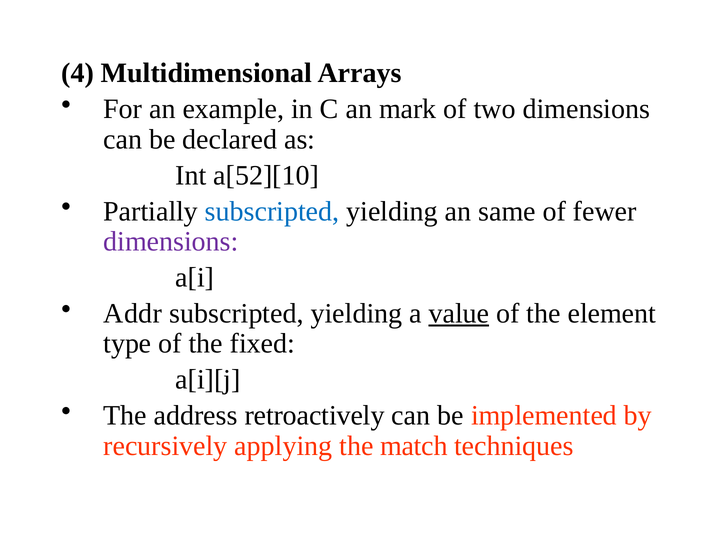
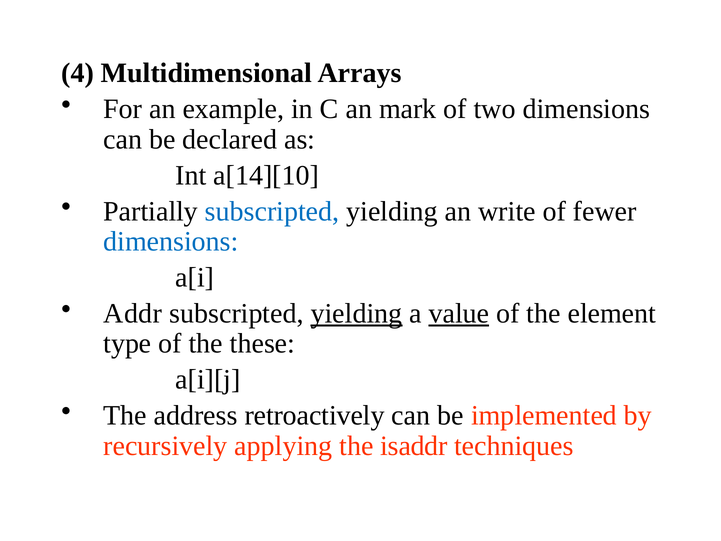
a[52][10: a[52][10 -> a[14][10 (266, 175)
same: same -> write (507, 211)
dimensions colour: purple -> blue (171, 241)
yielding underline: none -> present (357, 313)
fixed: fixed -> these (262, 344)
match: match -> isaddr (414, 446)
